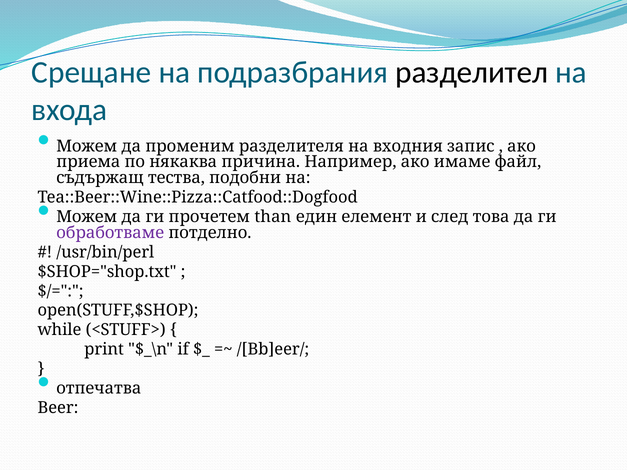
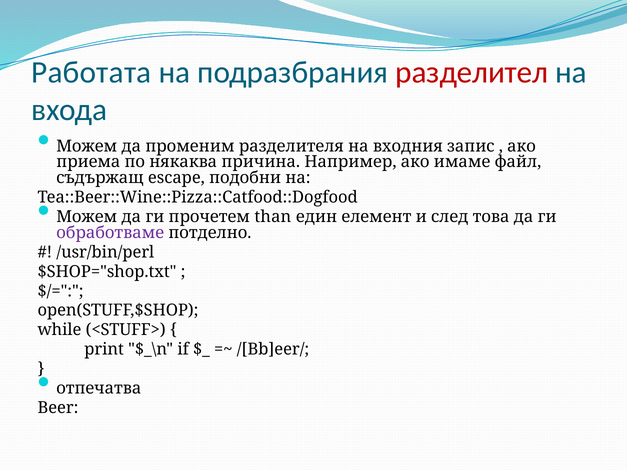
Срещане: Срещане -> Работата (91, 72)
разделител colour: black -> red (472, 72)
тества: тества -> escape (176, 178)
